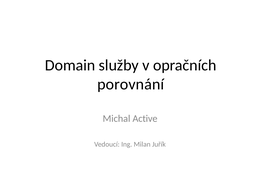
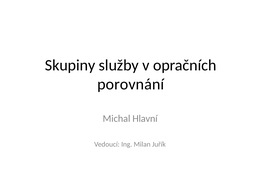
Domain: Domain -> Skupiny (70, 65)
Active: Active -> Hlavní (145, 119)
